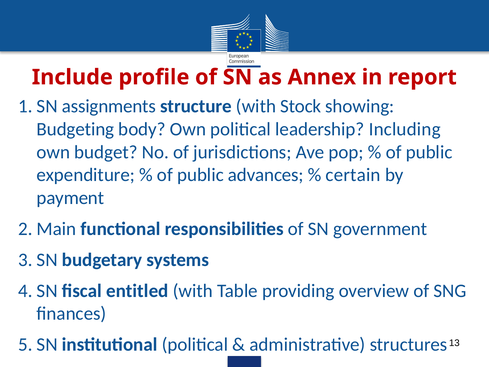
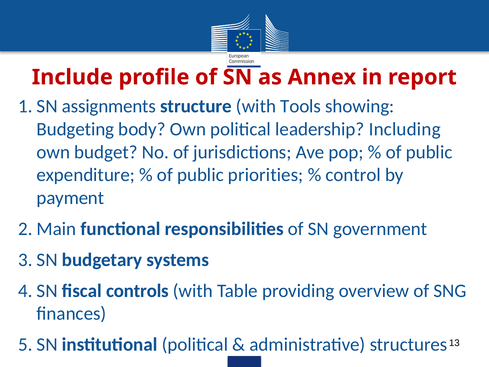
Stock: Stock -> Tools (301, 106)
advances: advances -> priorities (266, 175)
certain: certain -> control (353, 175)
entitled: entitled -> controls (137, 291)
